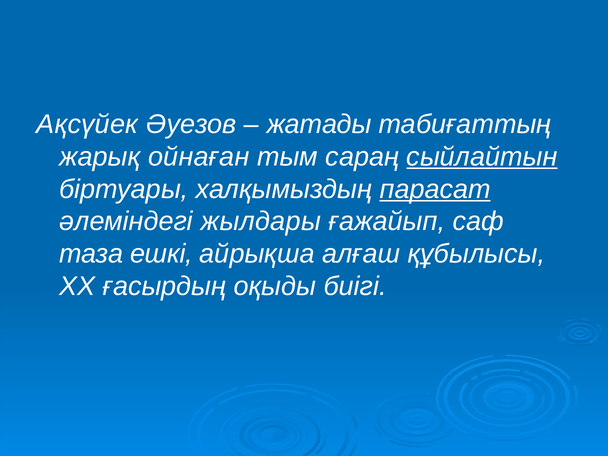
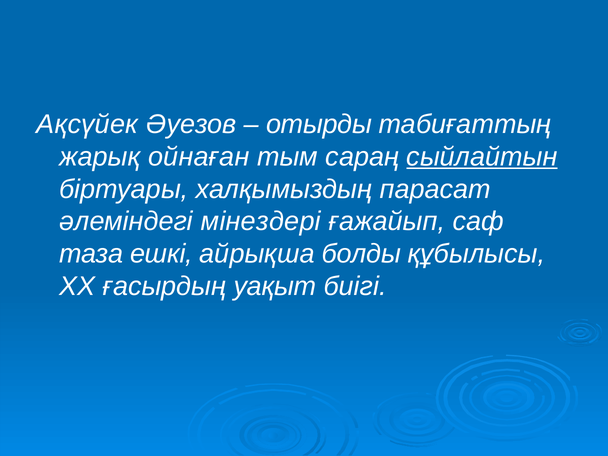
жатады: жатады -> отырды (319, 124)
парасат underline: present -> none (435, 189)
жылдары: жылдары -> мінездері (261, 222)
алғаш: алғаш -> болды (361, 254)
оқыды: оқыды -> уақыт (275, 286)
